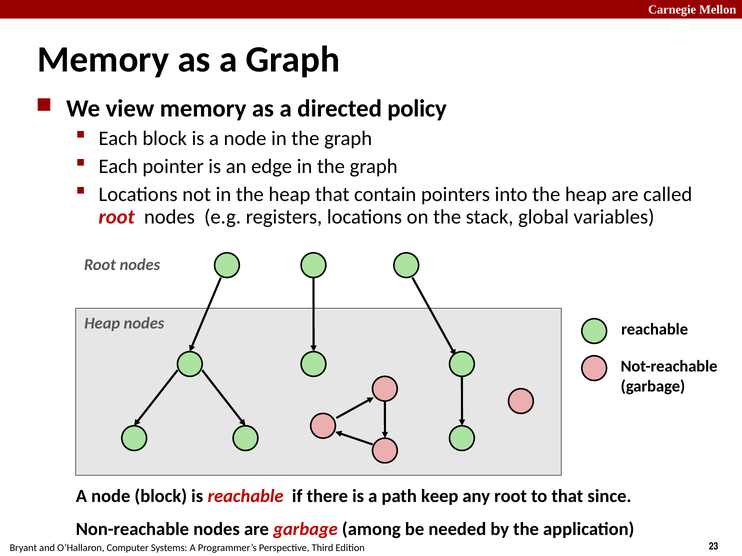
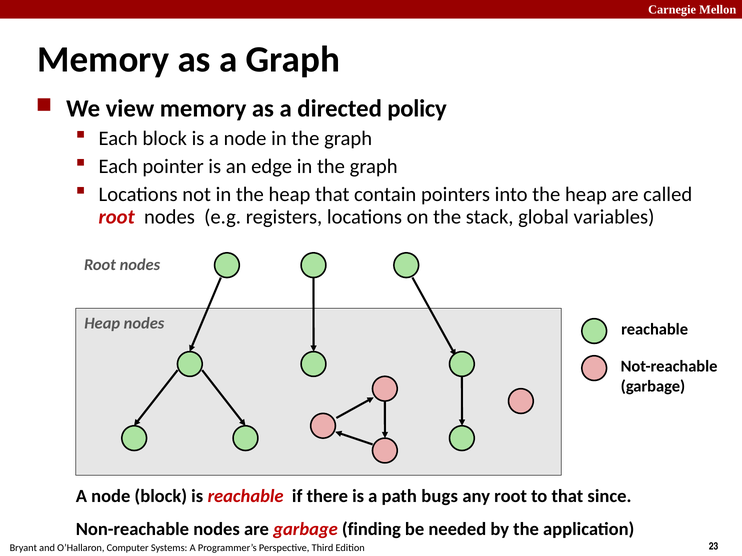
keep: keep -> bugs (440, 497)
among: among -> finding (371, 529)
